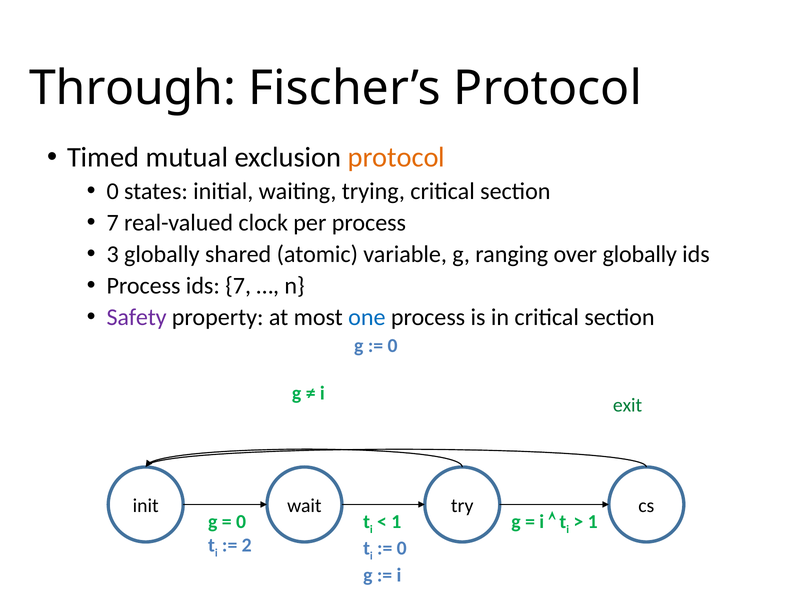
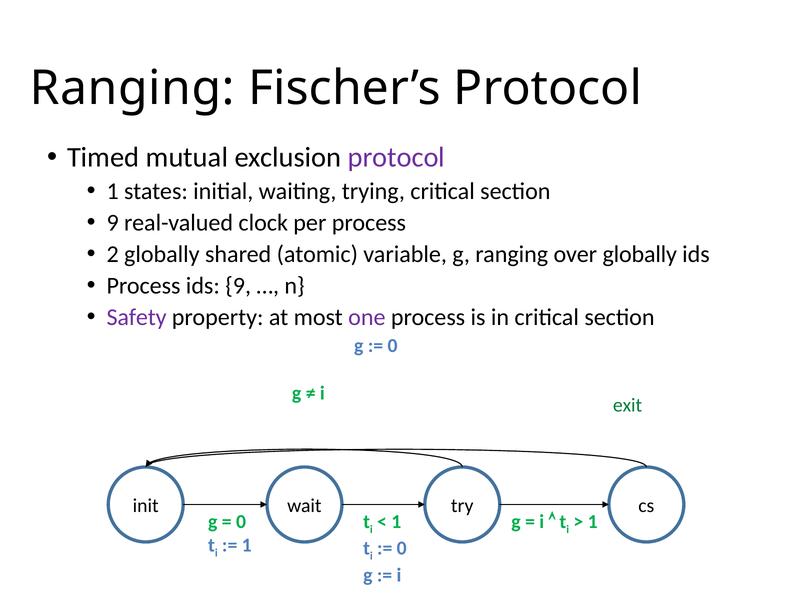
Through: Through -> Ranging (132, 88)
protocol colour: orange -> purple (396, 157)
0: 0 -> 1 (113, 191)
7: 7 -> 9 (113, 223)
3: 3 -> 2 (113, 254)
ids 7: 7 -> 9 (238, 286)
one colour: blue -> purple (367, 317)
2: 2 -> 1 (247, 545)
